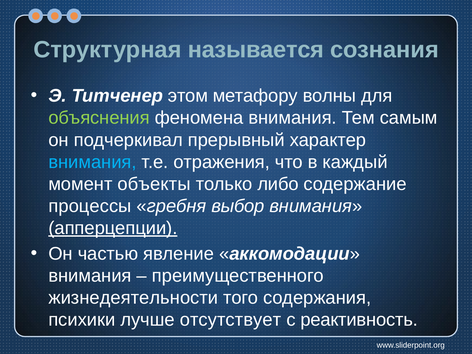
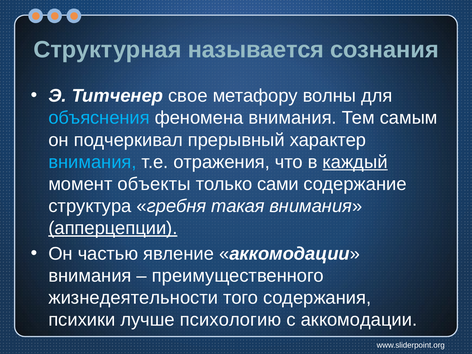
этом: этом -> свое (188, 96)
объяснения colour: light green -> light blue (99, 118)
каждый underline: none -> present (355, 162)
либо: либо -> сами (278, 184)
процессы: процессы -> структура (90, 206)
выбор: выбор -> такая (238, 206)
отсутствует: отсутствует -> психологию (231, 320)
с реактивность: реактивность -> аккомодации (359, 320)
